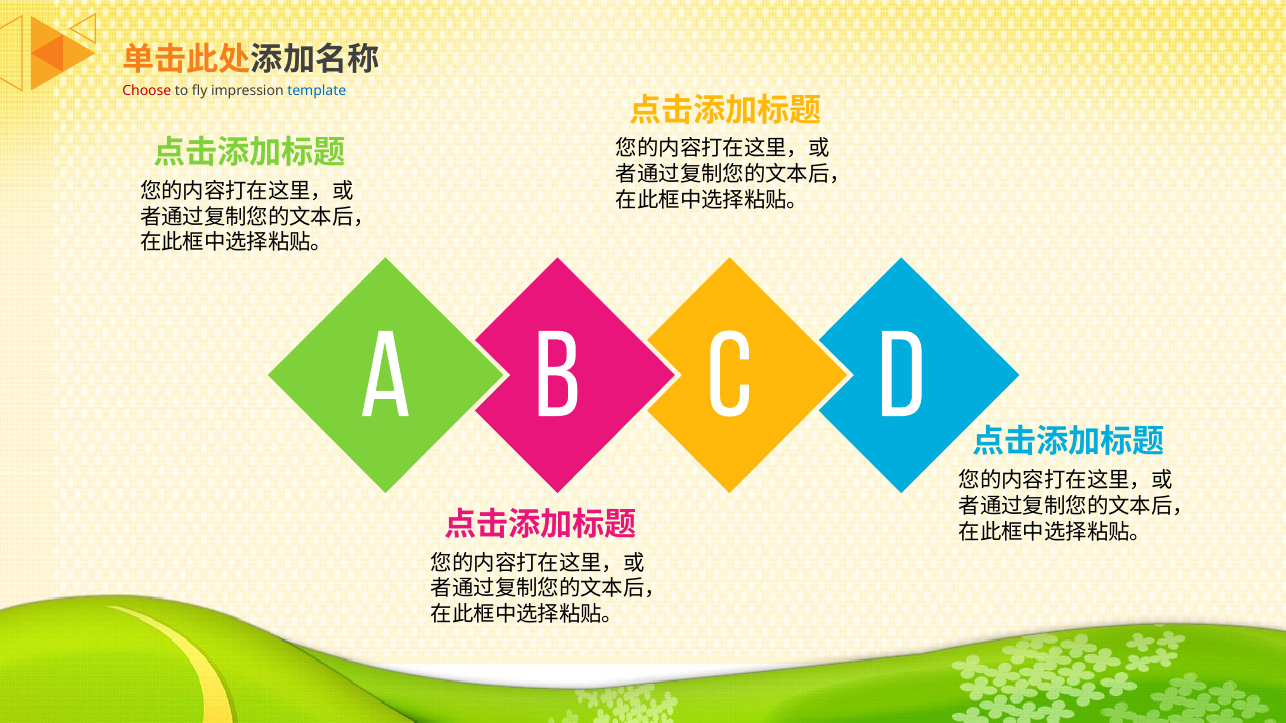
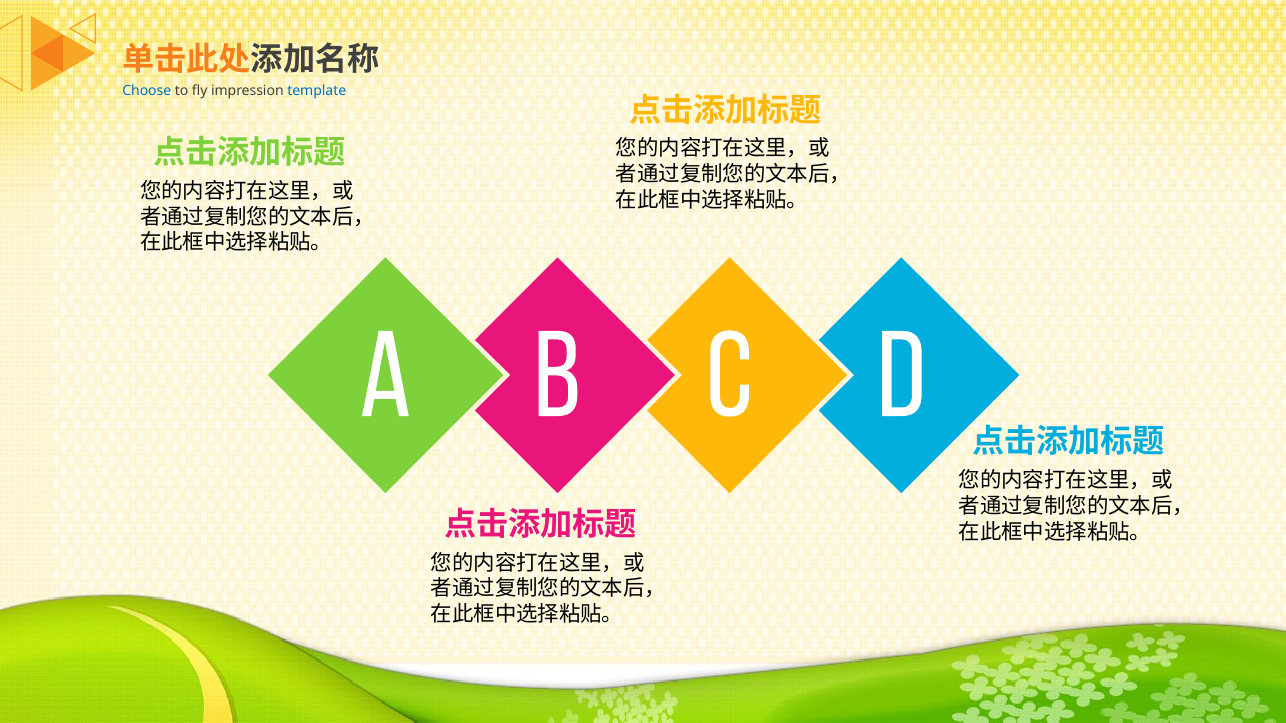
Choose colour: red -> blue (147, 91)
